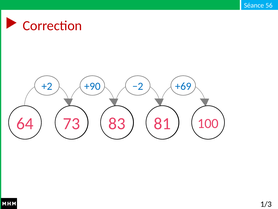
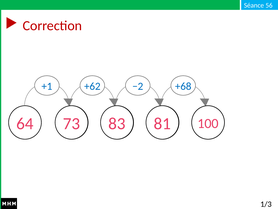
+2: +2 -> +1 (47, 86)
+90: +90 -> +62 (92, 86)
+69: +69 -> +68 (183, 86)
